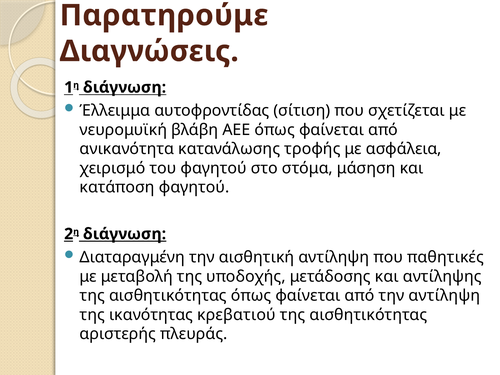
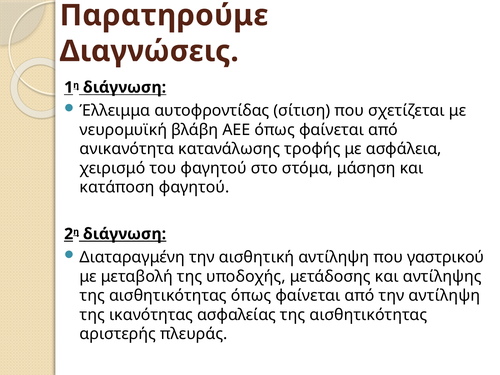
παθητικές: παθητικές -> γαστρικού (446, 257)
κρεβατιού: κρεβατιού -> ασφαλείας (237, 315)
